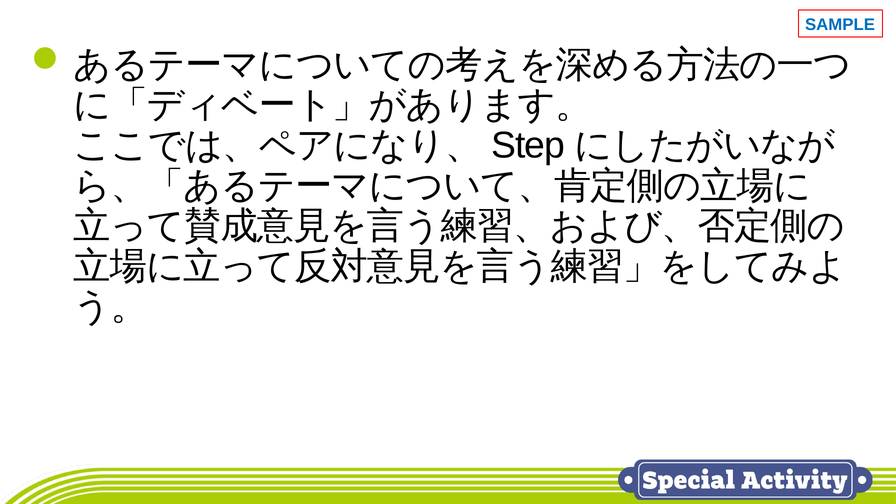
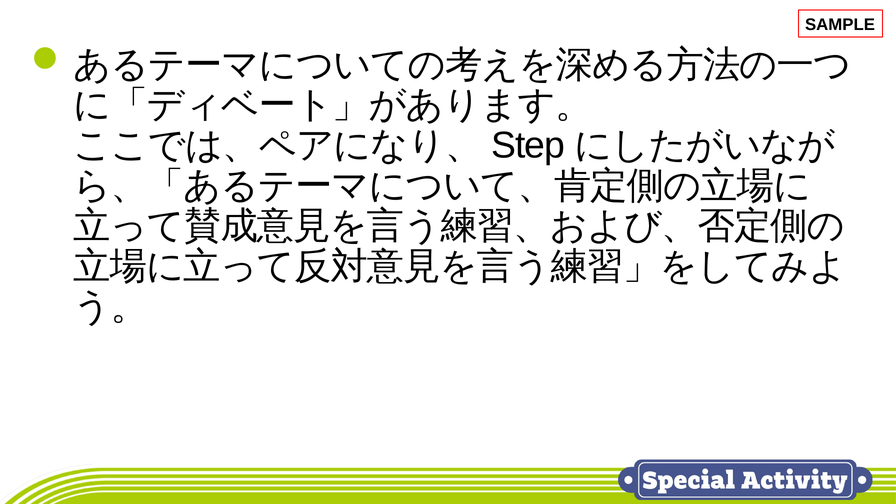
SAMPLE colour: blue -> black (840, 25)
